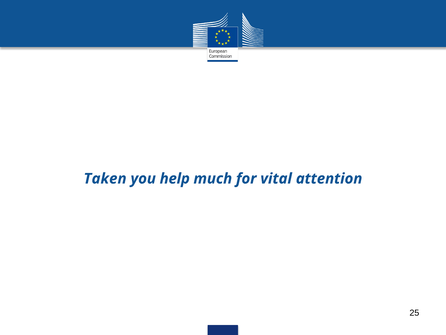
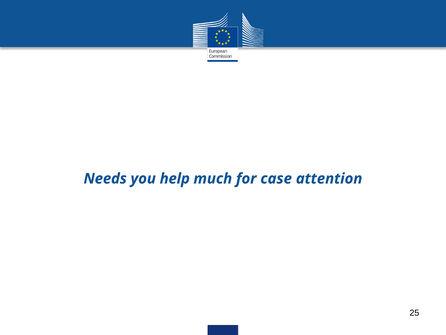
Taken: Taken -> Needs (105, 178)
vital: vital -> case (276, 178)
